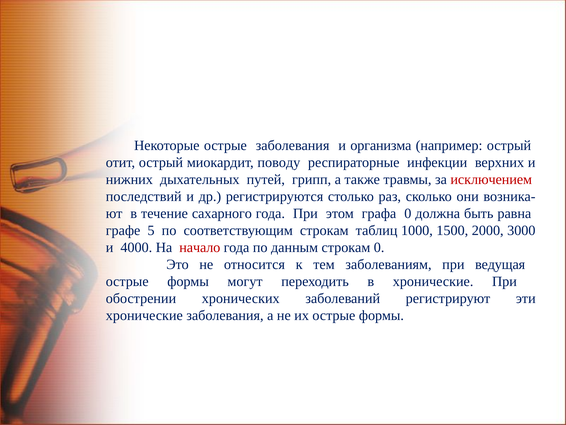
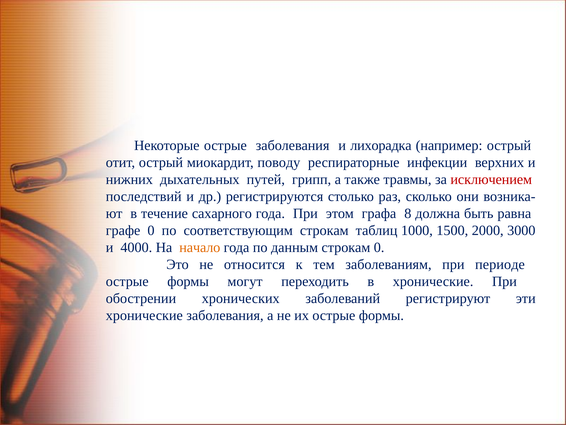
организма: организма -> лихорадка (381, 145)
графа 0: 0 -> 8 (408, 213)
графе 5: 5 -> 0 (151, 230)
начало colour: red -> orange (200, 247)
ведущая: ведущая -> периоде (500, 264)
